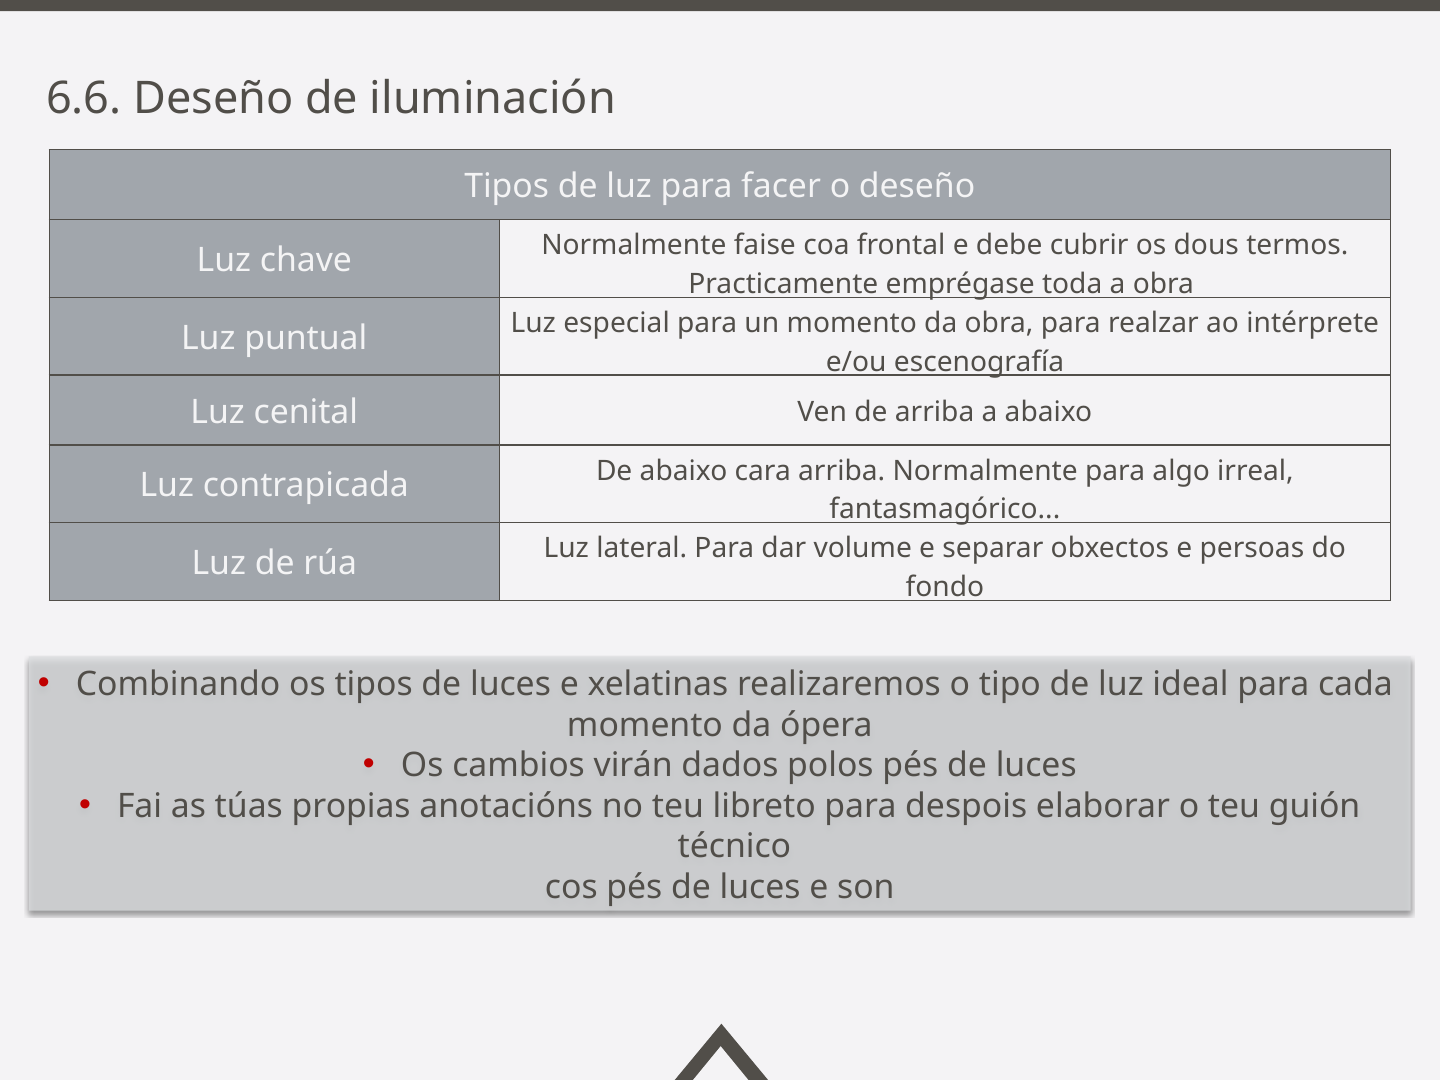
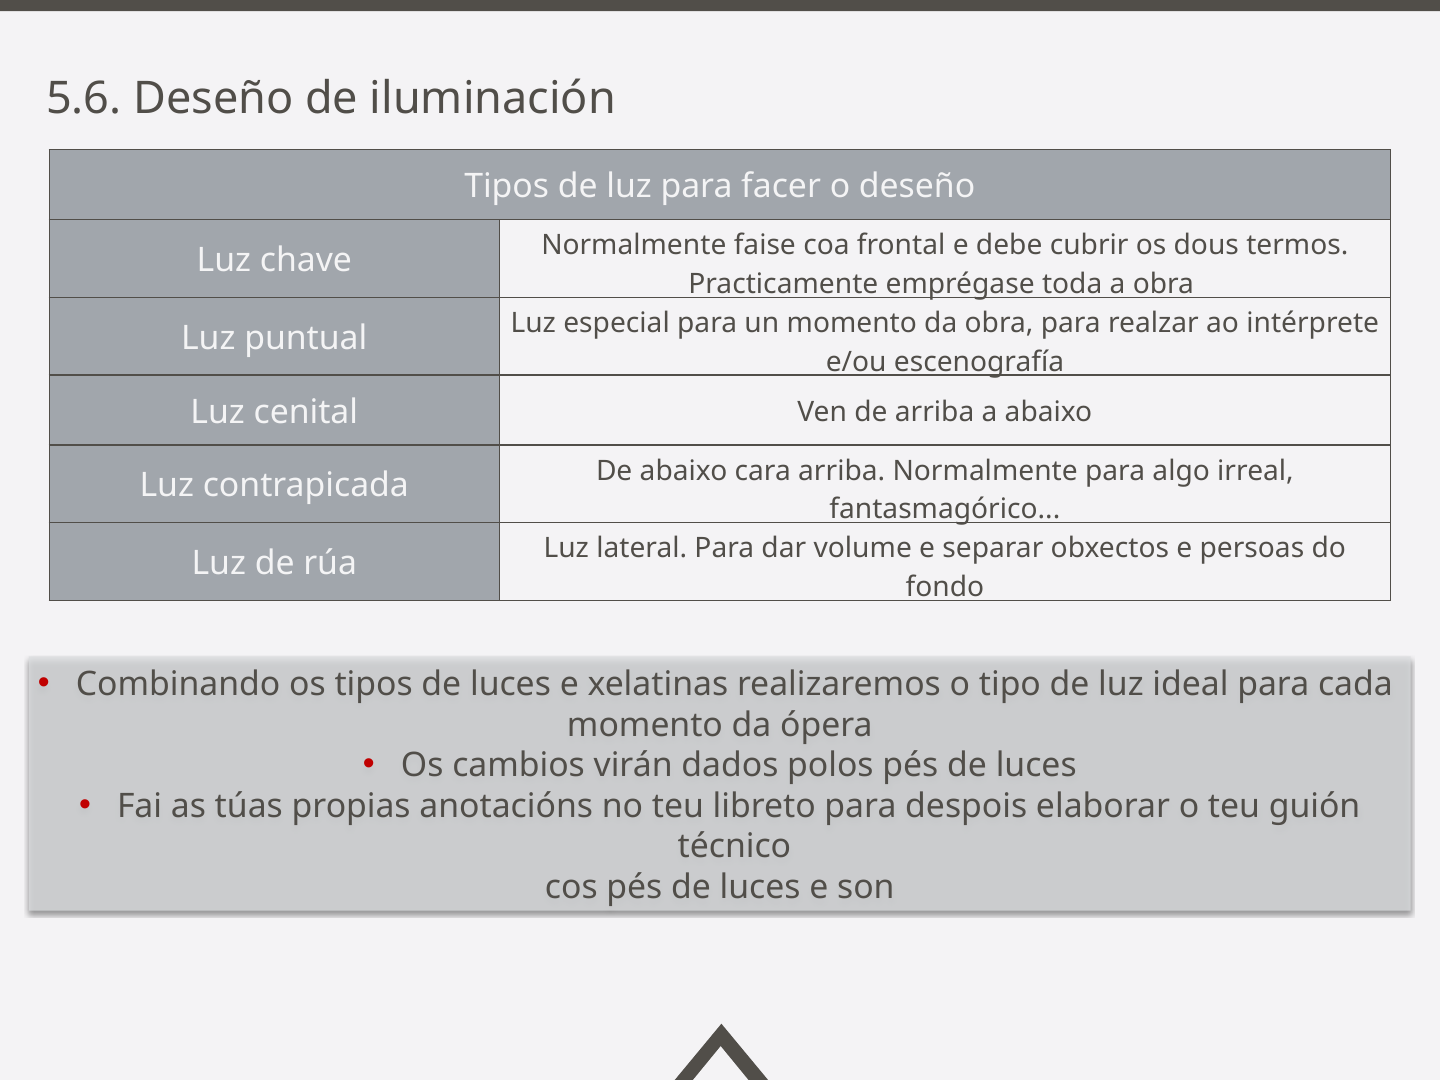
6.6: 6.6 -> 5.6 (84, 99)
